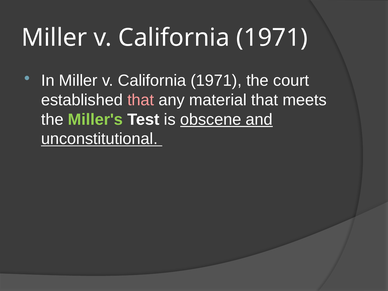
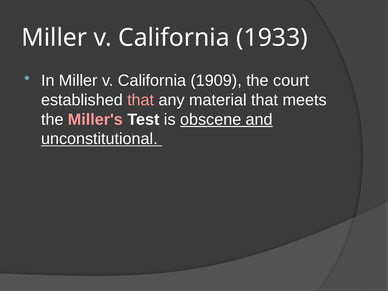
1971: 1971 -> 1933 (272, 38)
1971: 1971 -> 1909 (216, 81)
Miller's colour: light green -> pink (95, 119)
